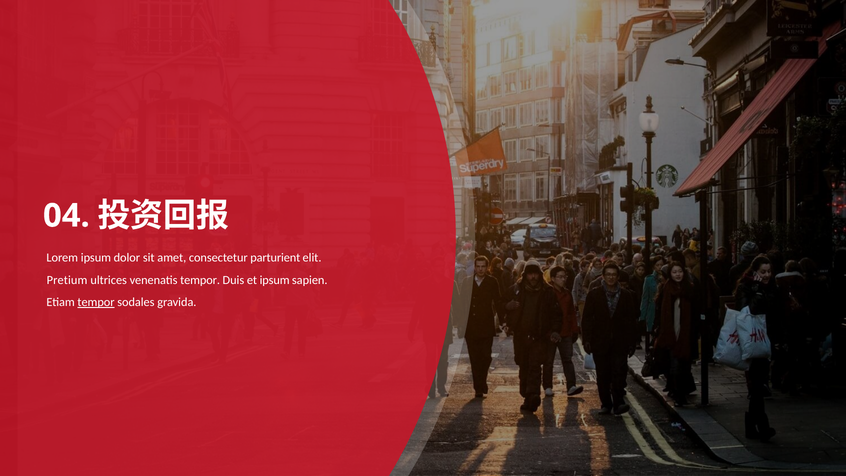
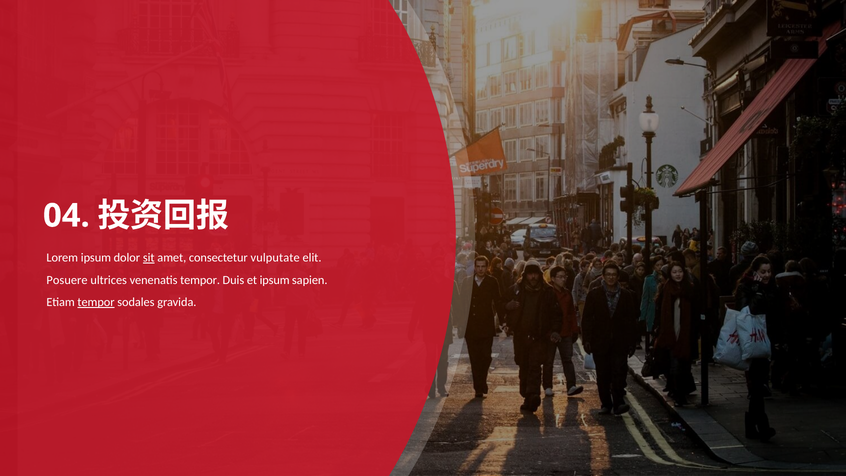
sit underline: none -> present (149, 258)
parturient: parturient -> vulputate (275, 258)
Pretium: Pretium -> Posuere (67, 280)
